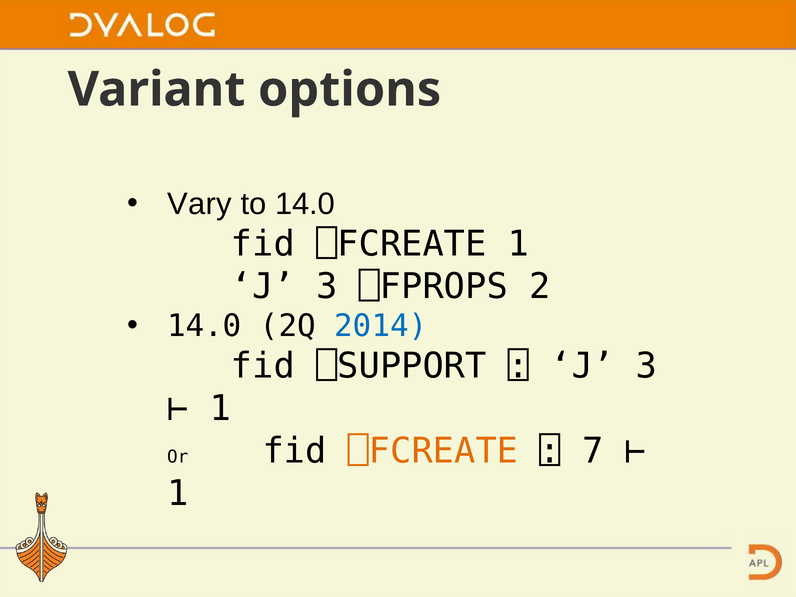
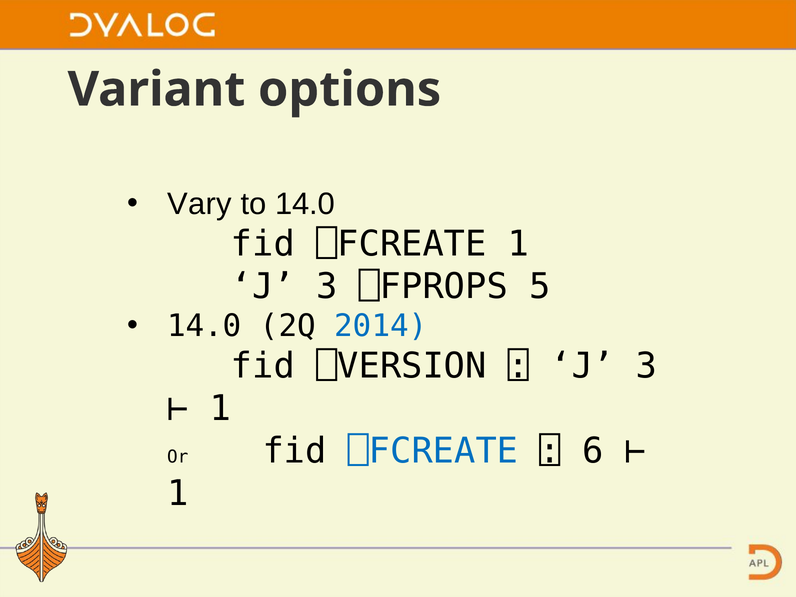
2: 2 -> 5 (540, 287)
⎕SUPPORT: ⎕SUPPORT -> ⎕VERSION (401, 366)
⎕FCREATE colour: orange -> blue (433, 451)
7: 7 -> 6 (593, 451)
